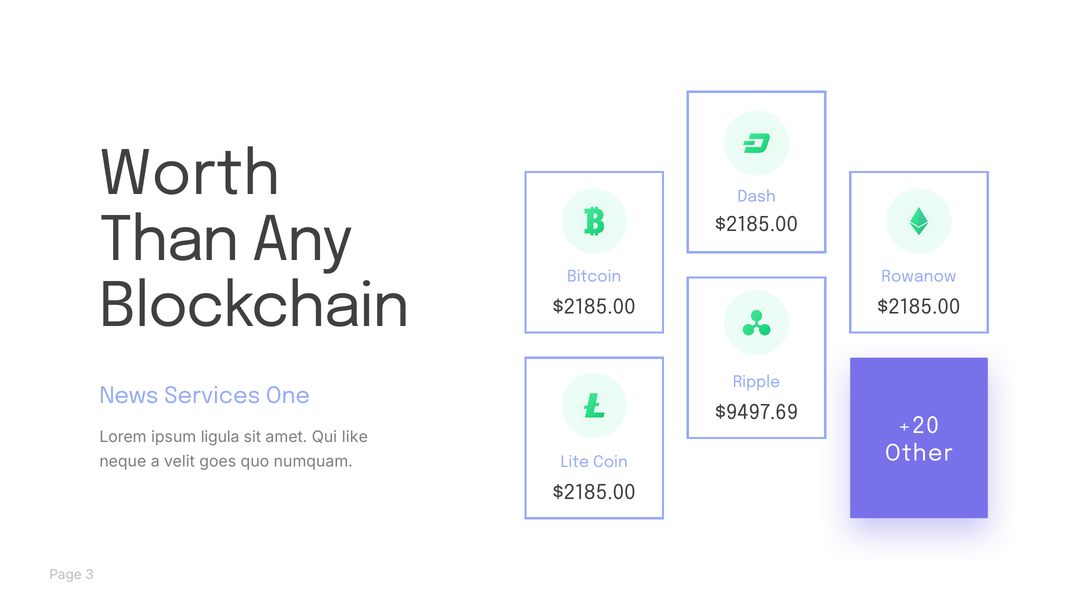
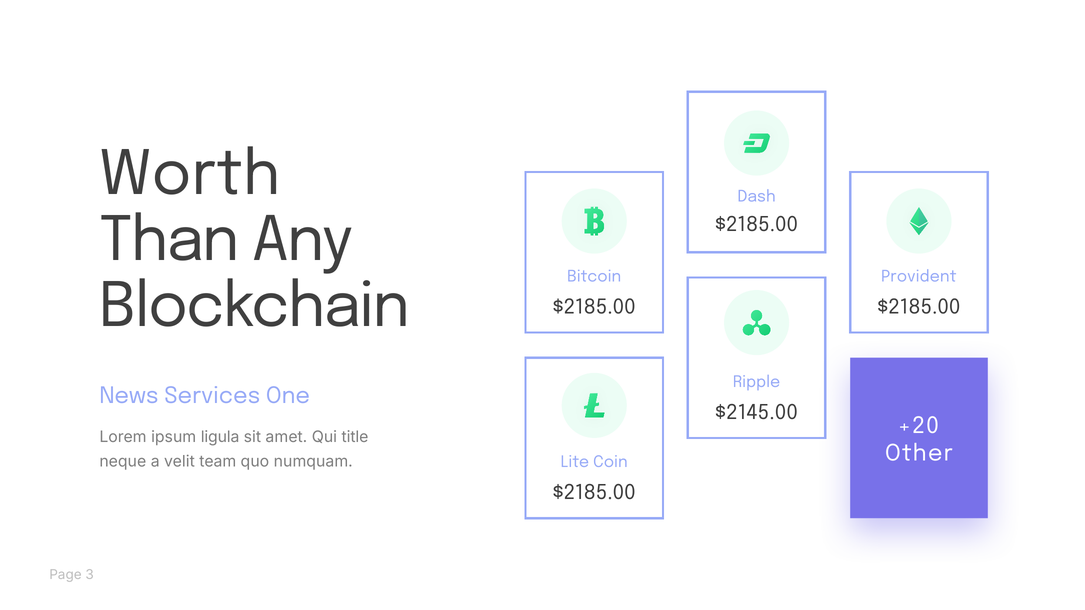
Rowanow: Rowanow -> Provident (919, 277)
$9497.69: $9497.69 -> $2145.00 (756, 413)
like: like -> title (355, 437)
goes: goes -> team (218, 462)
